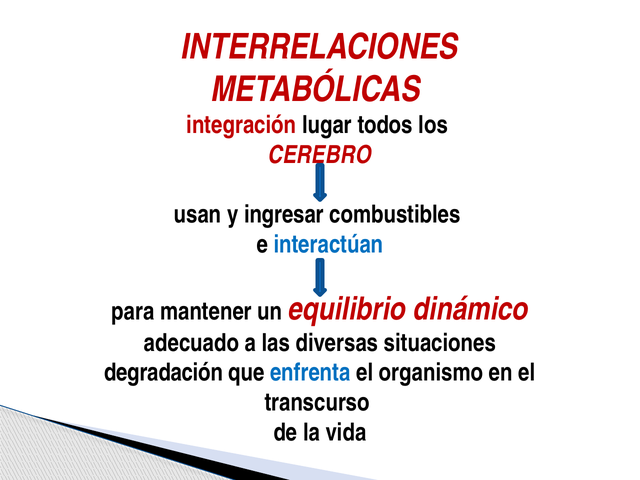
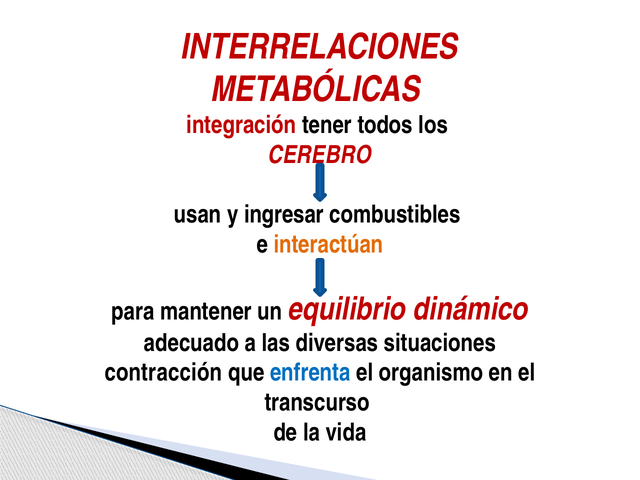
lugar: lugar -> tener (327, 125)
interactúan colour: blue -> orange (328, 245)
degradación: degradación -> contracción (163, 373)
